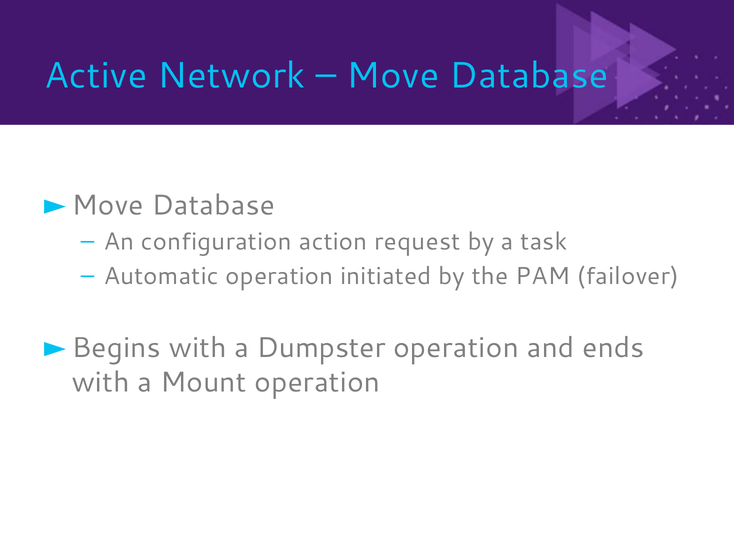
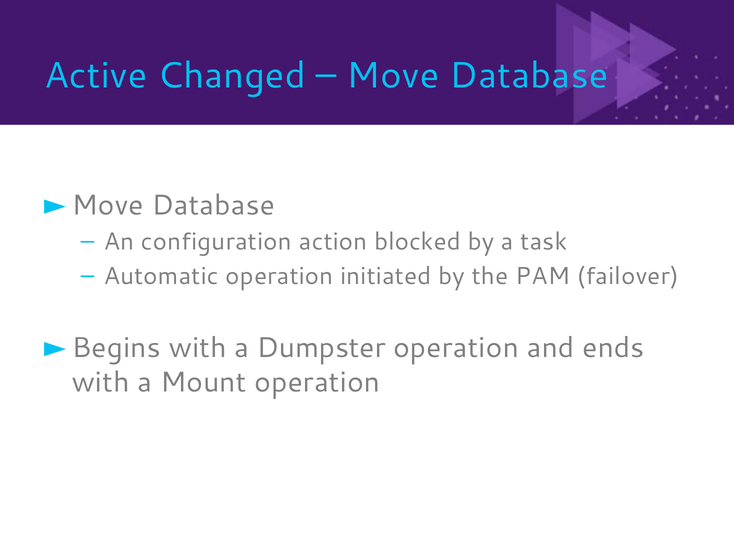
Network: Network -> Changed (232, 76)
request: request -> blocked (418, 242)
